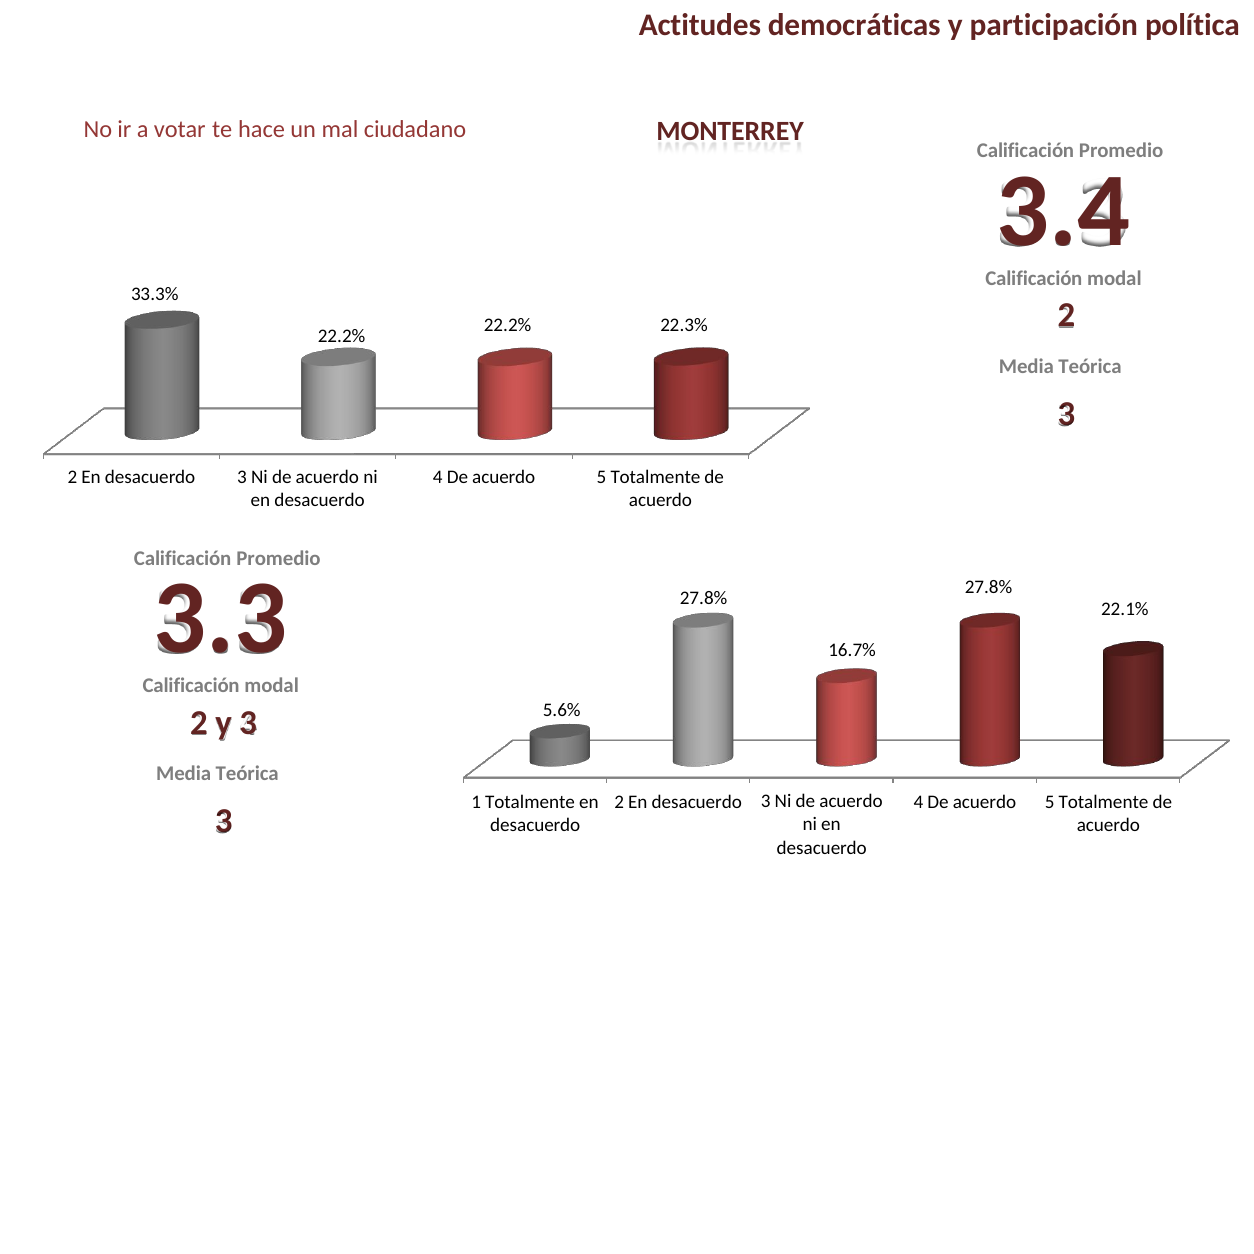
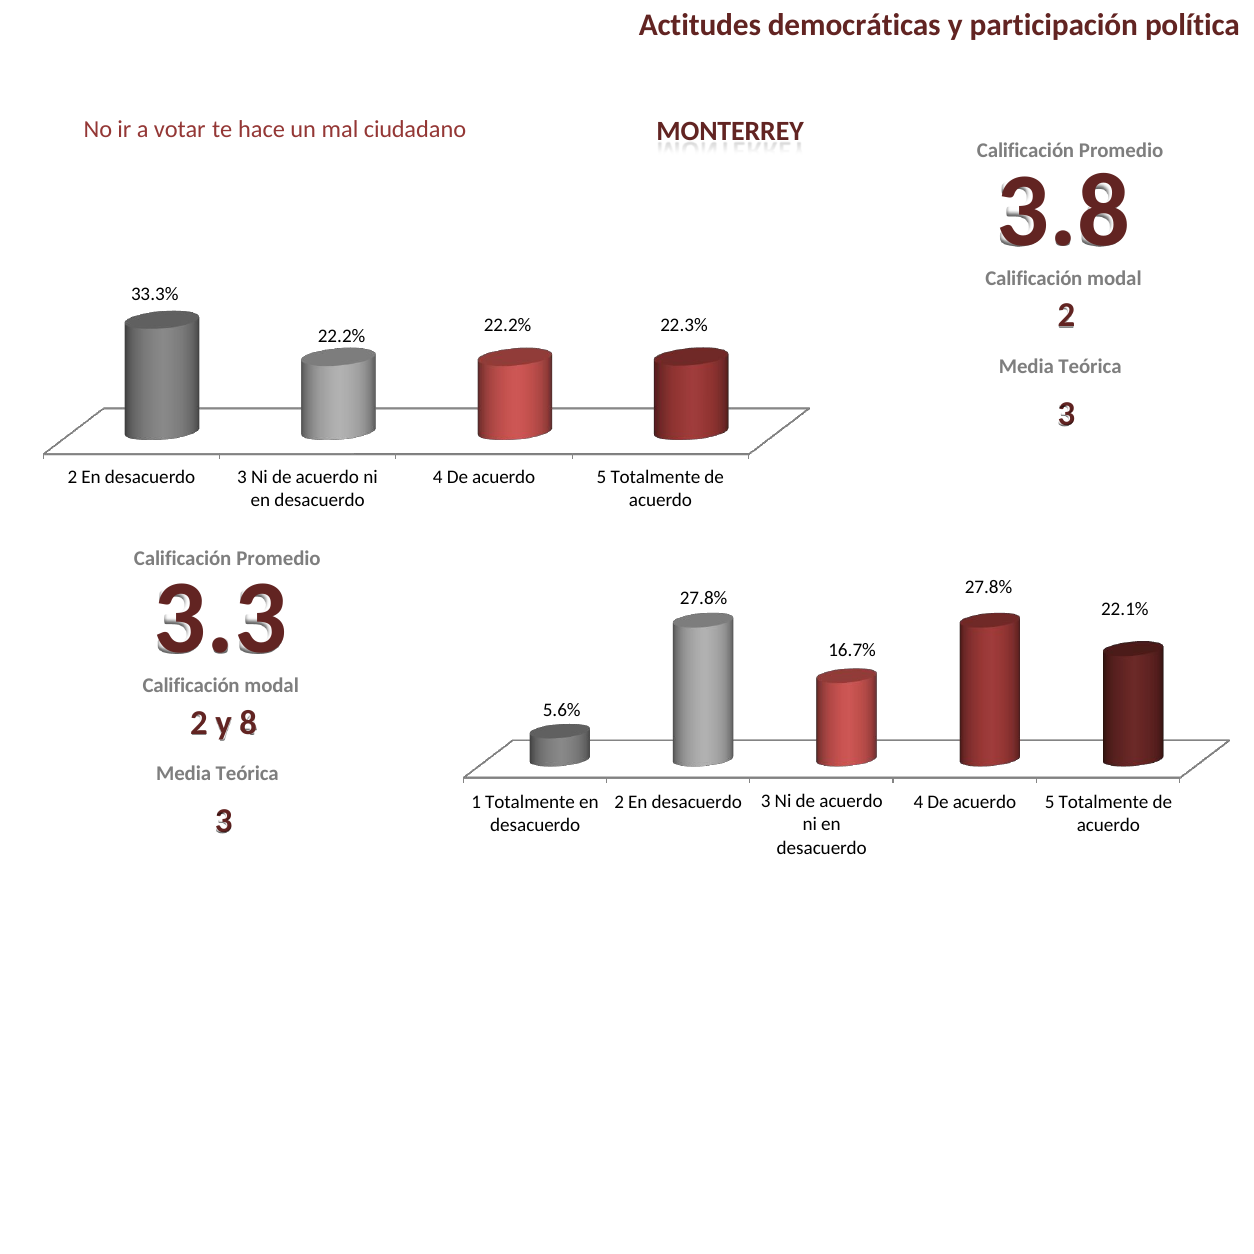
3.4: 3.4 -> 3.8 (1063, 211)
y 3: 3 -> 8 (248, 723)
